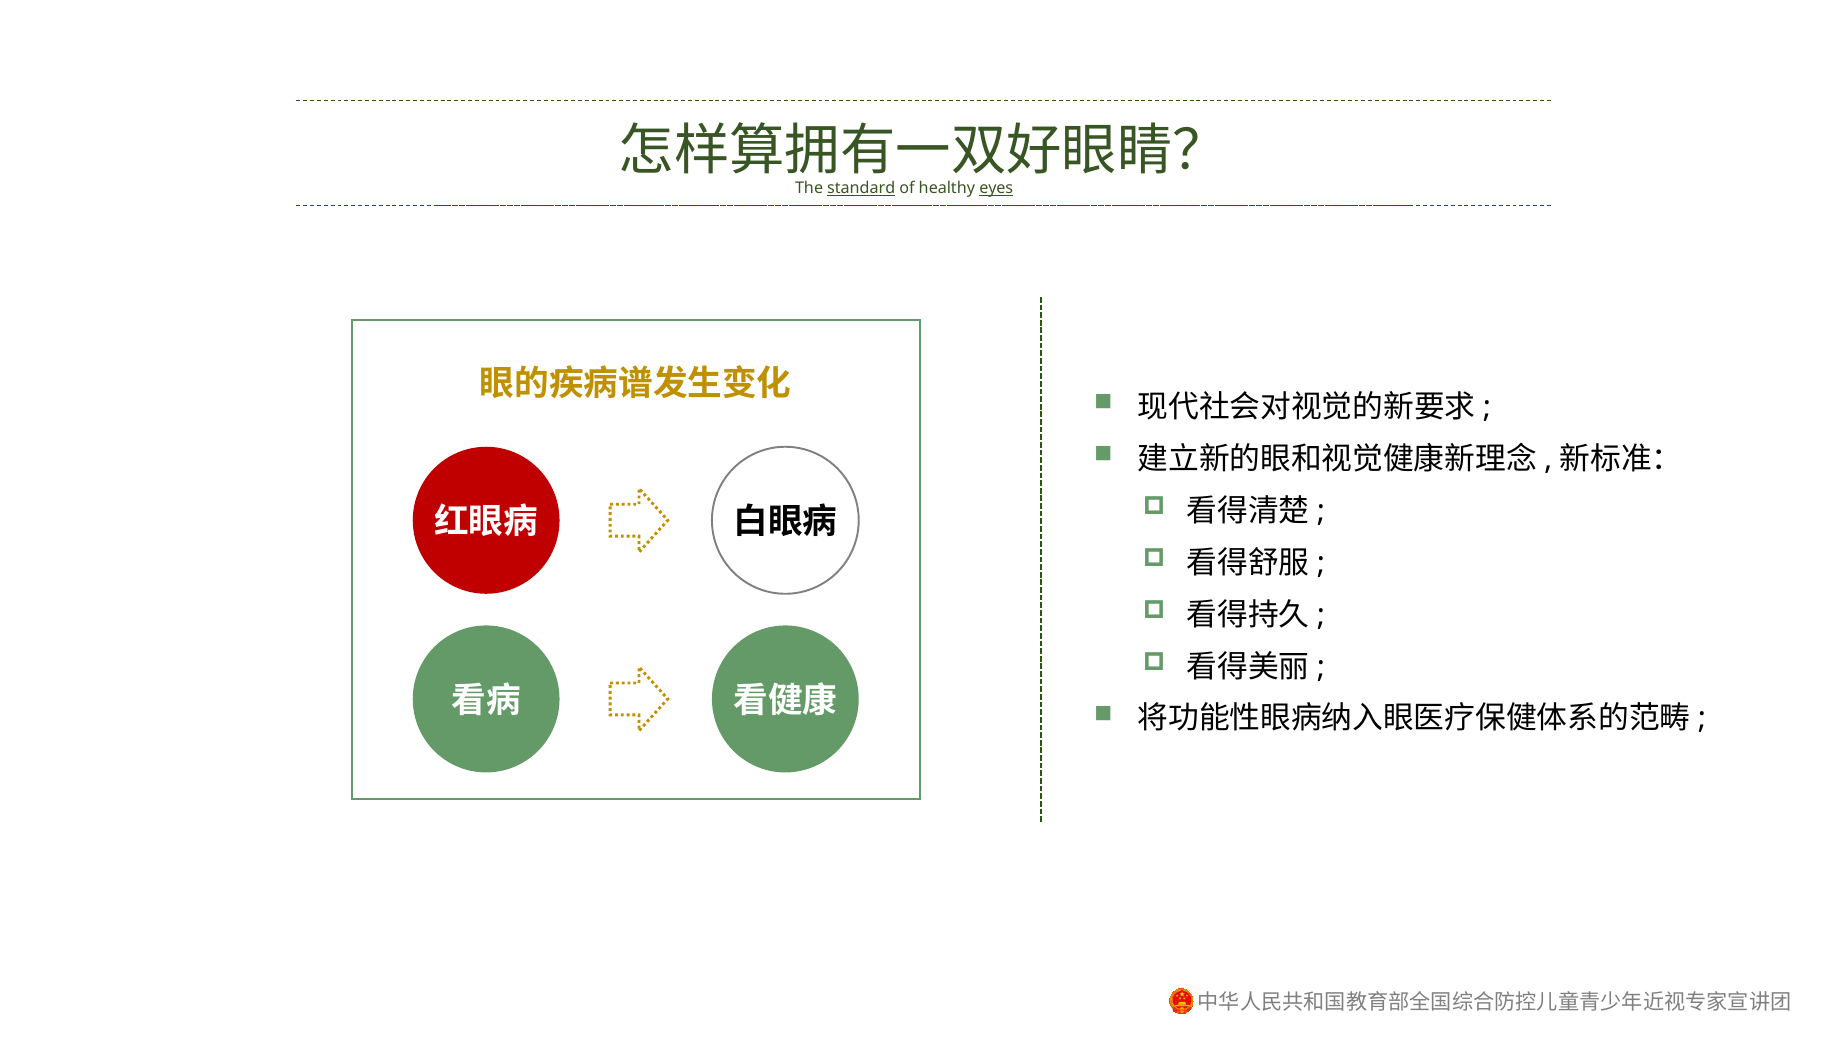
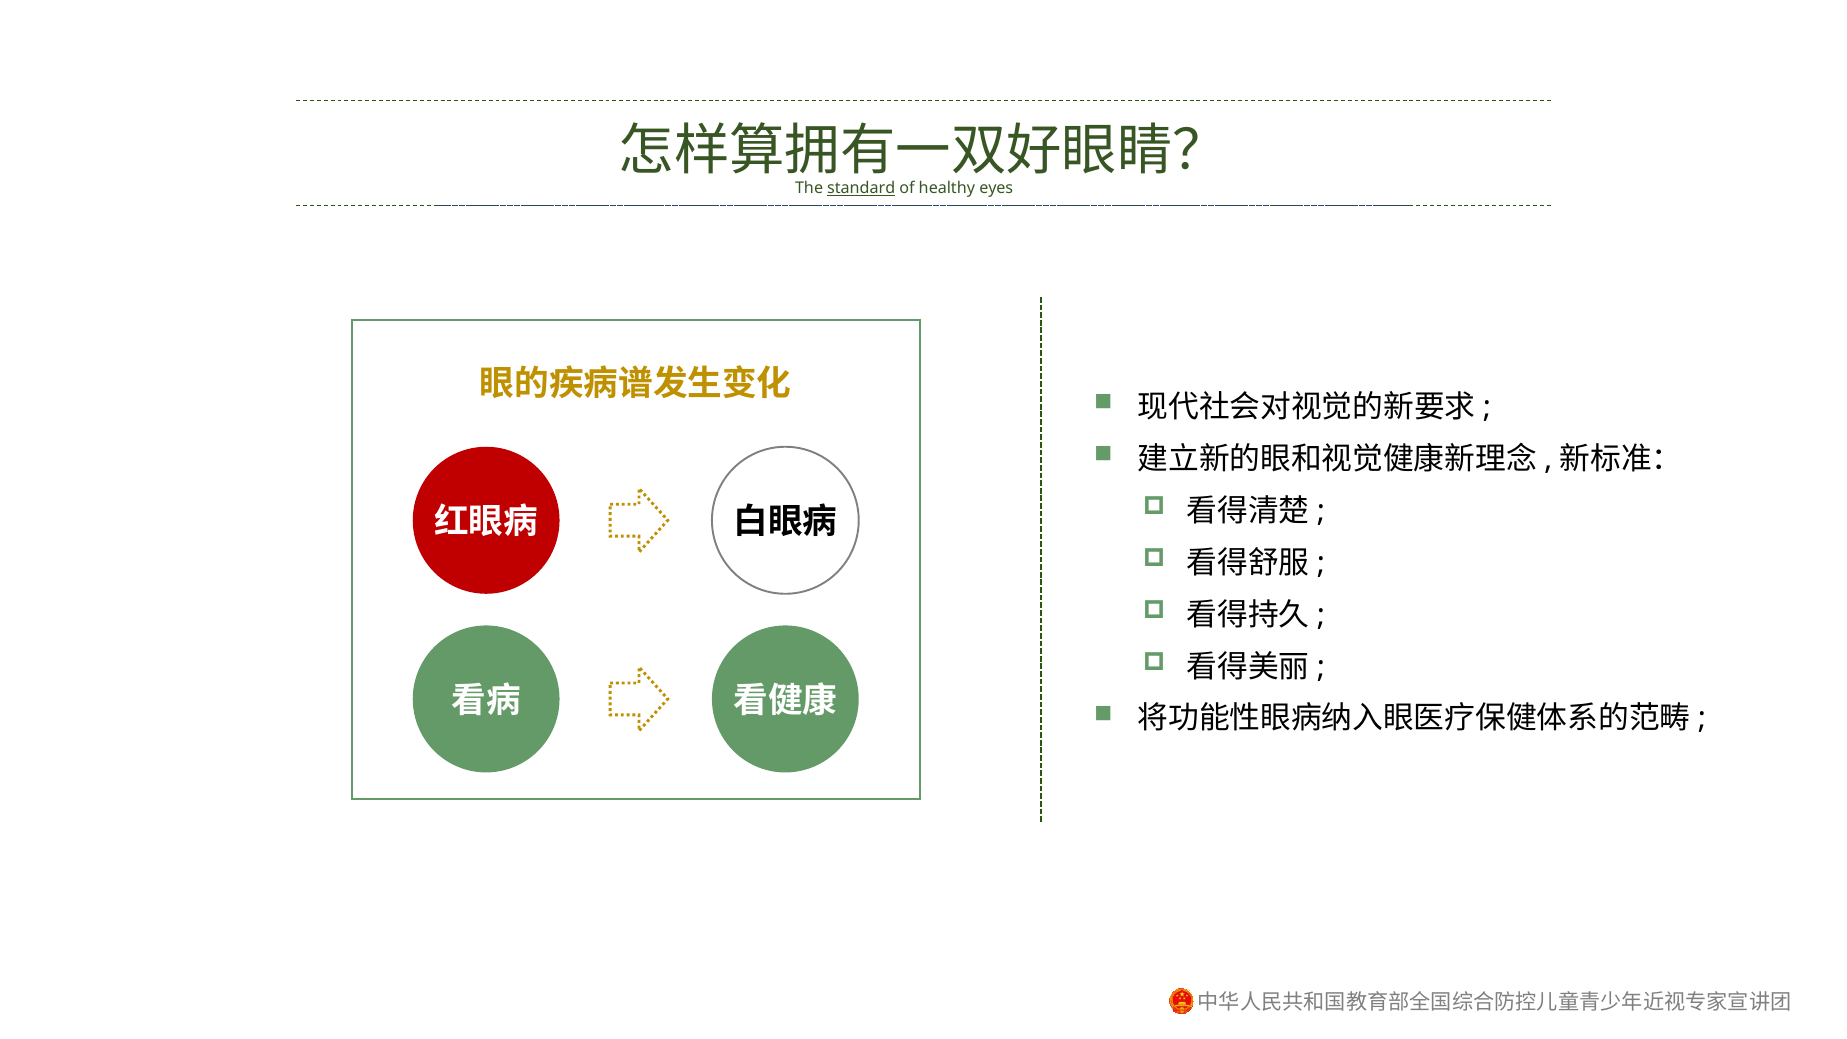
eyes underline: present -> none (996, 188)
